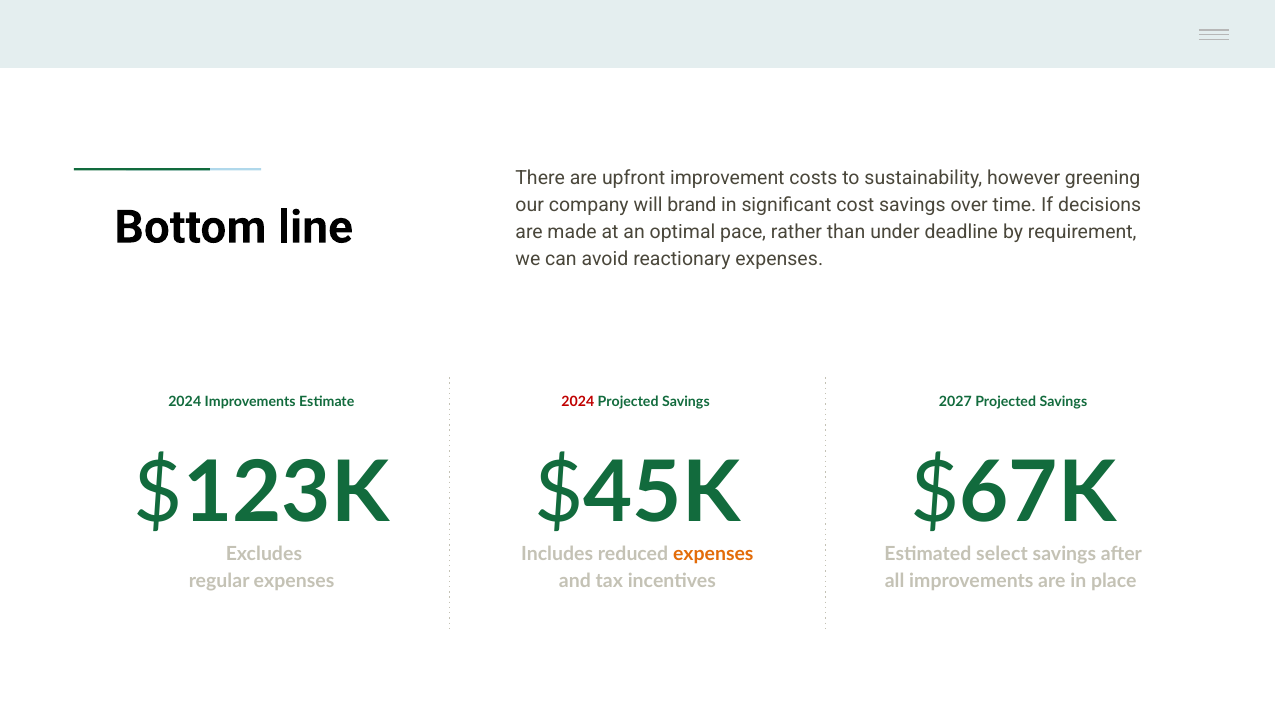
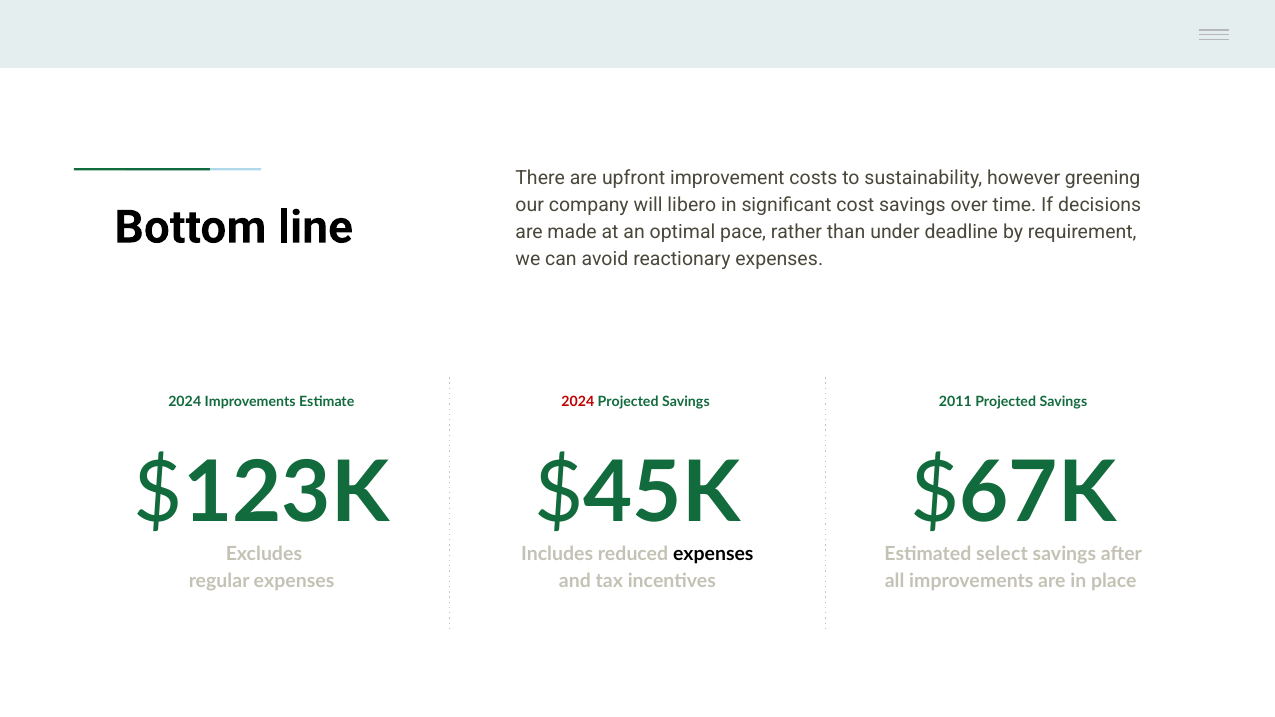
brand: brand -> libero (692, 205)
2027: 2027 -> 2011 (955, 402)
expenses colour: orange -> black (713, 555)
